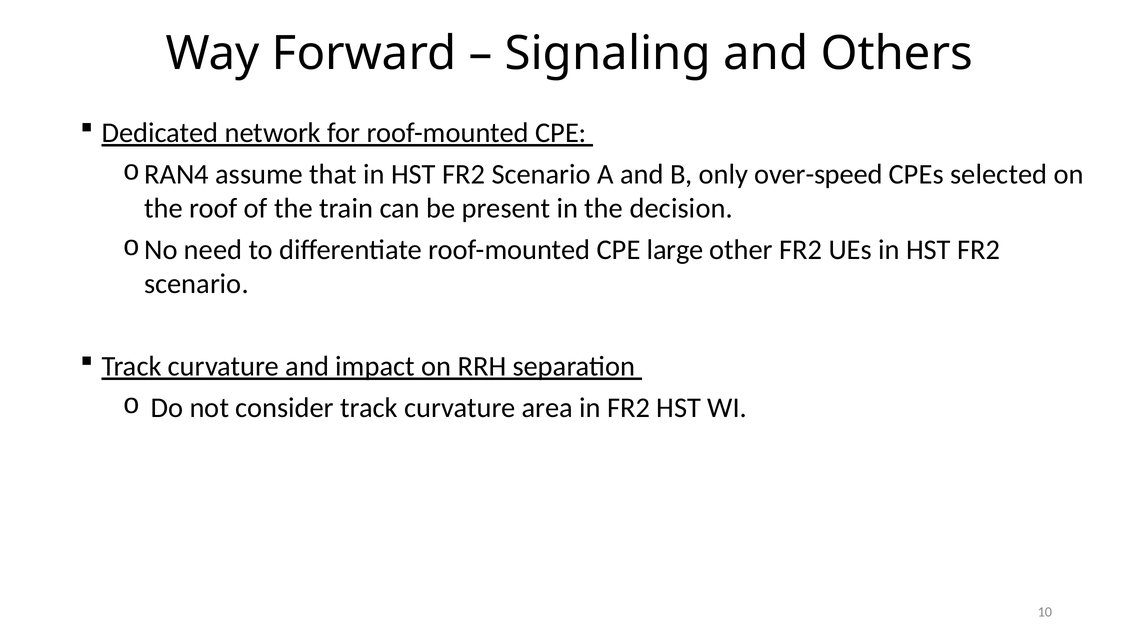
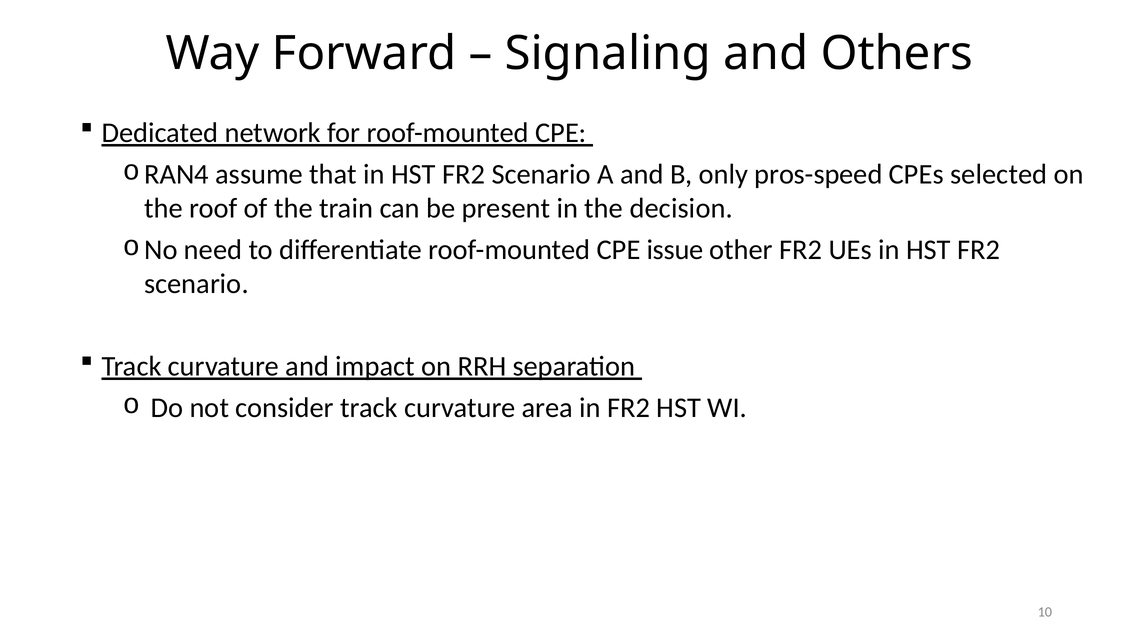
over-speed: over-speed -> pros-speed (818, 174)
large: large -> issue (675, 250)
